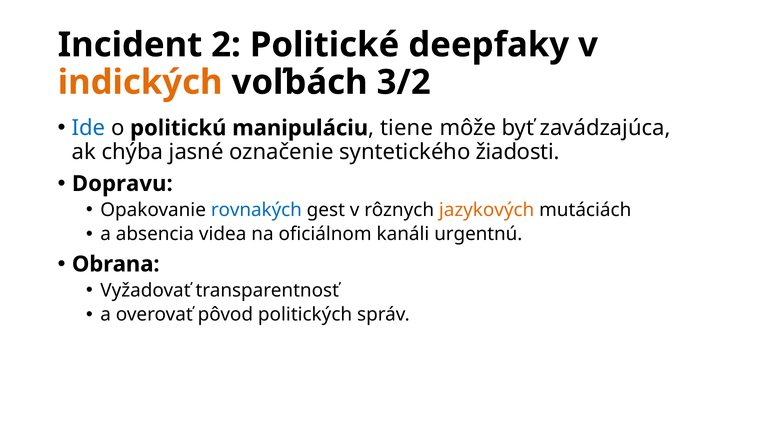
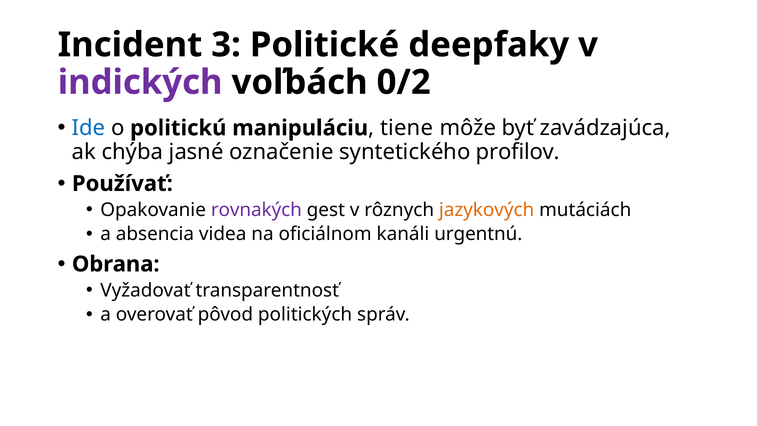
2: 2 -> 3 (226, 45)
indických colour: orange -> purple (140, 82)
3/2: 3/2 -> 0/2 (404, 82)
žiadosti: žiadosti -> profilov (518, 152)
Dopravu: Dopravu -> Používať (122, 184)
rovnakých colour: blue -> purple (256, 210)
